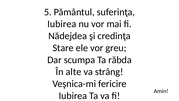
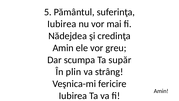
Stare: Stare -> Amin (63, 48)
răbda: răbda -> supăr (120, 60)
alte: alte -> plin (74, 72)
